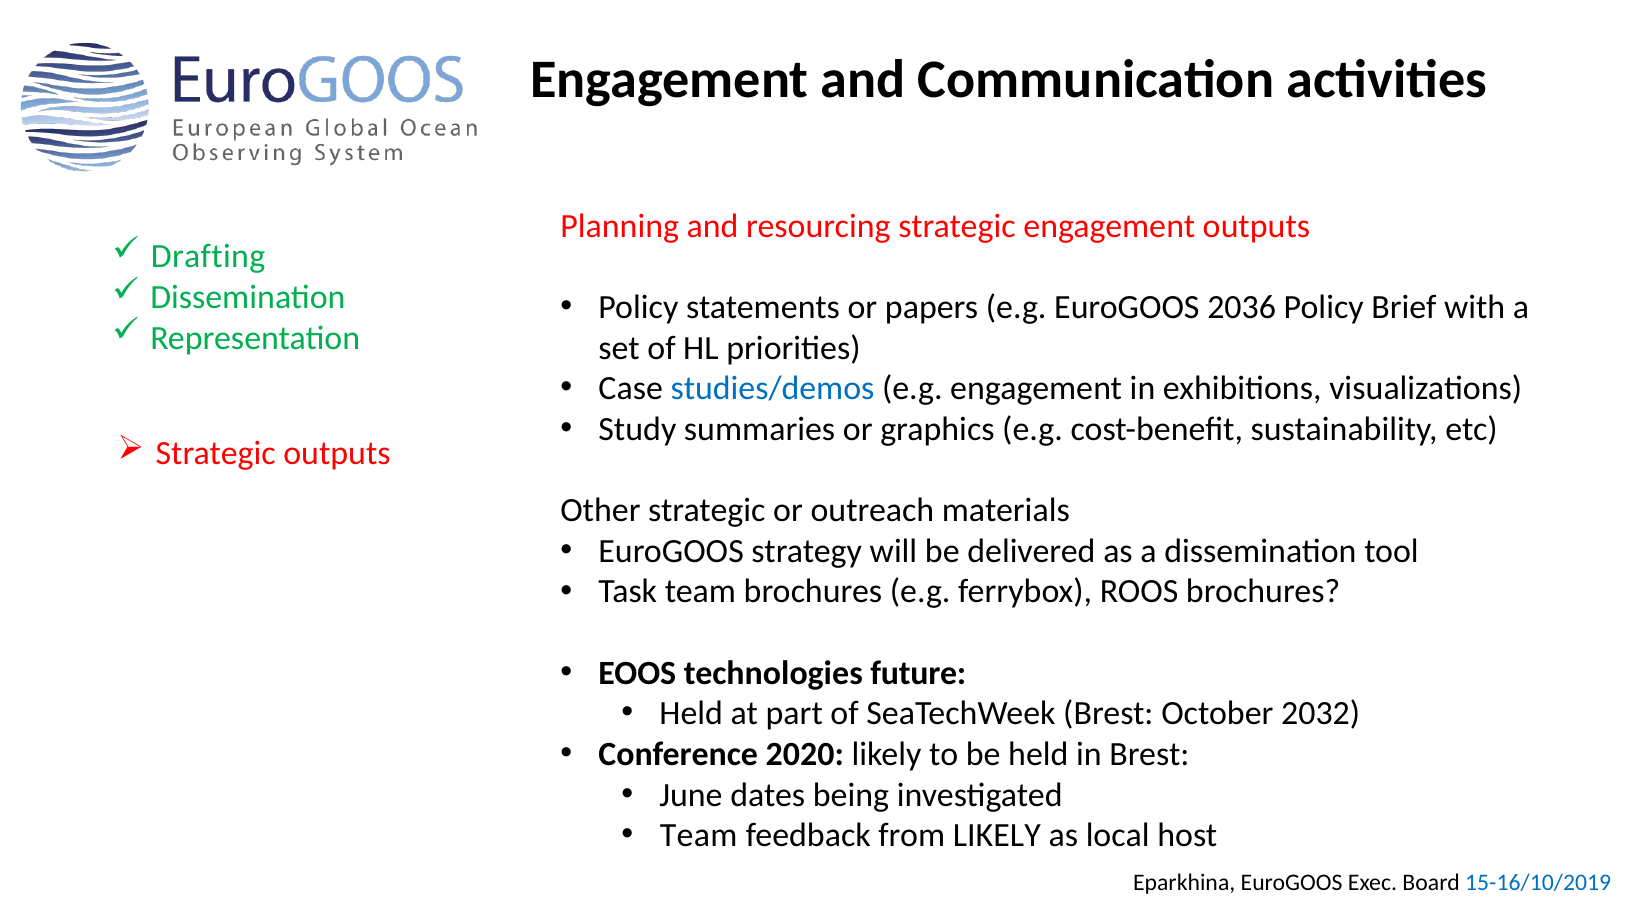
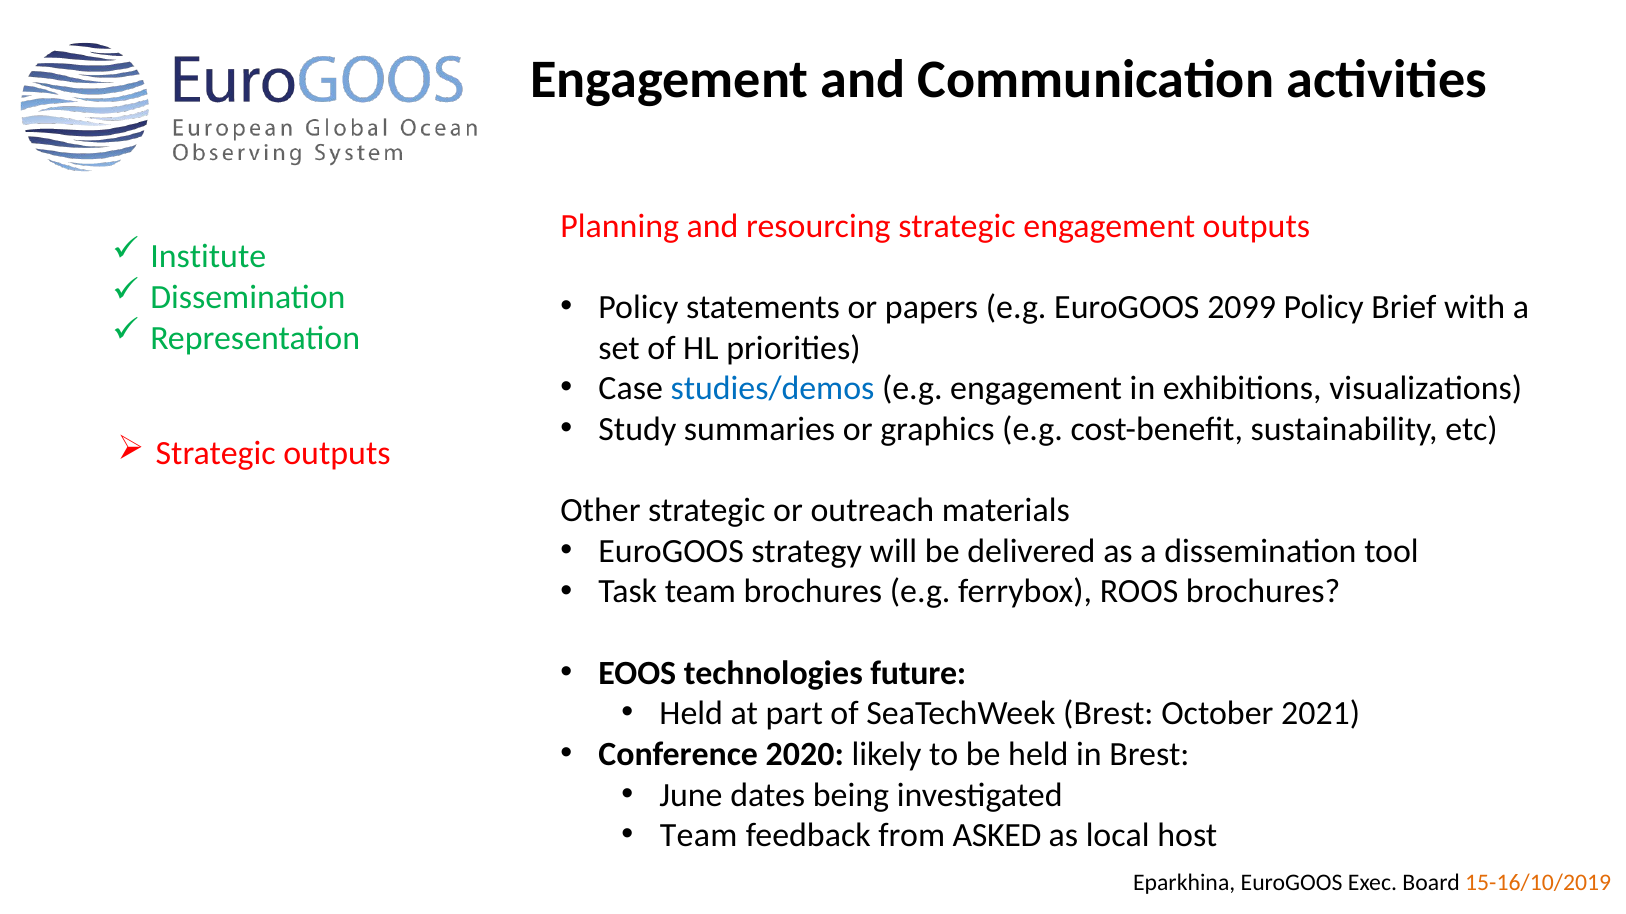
Drafting: Drafting -> Institute (208, 257)
2036: 2036 -> 2099 (1242, 308)
2032: 2032 -> 2021 (1321, 714)
from LIKELY: LIKELY -> ASKED (997, 836)
15-16/10/2019 colour: blue -> orange (1538, 883)
